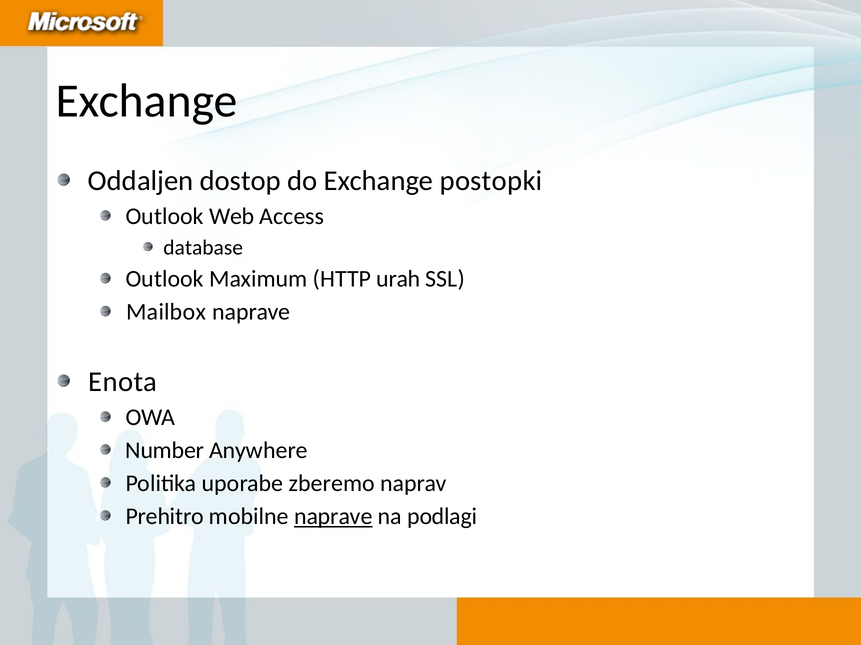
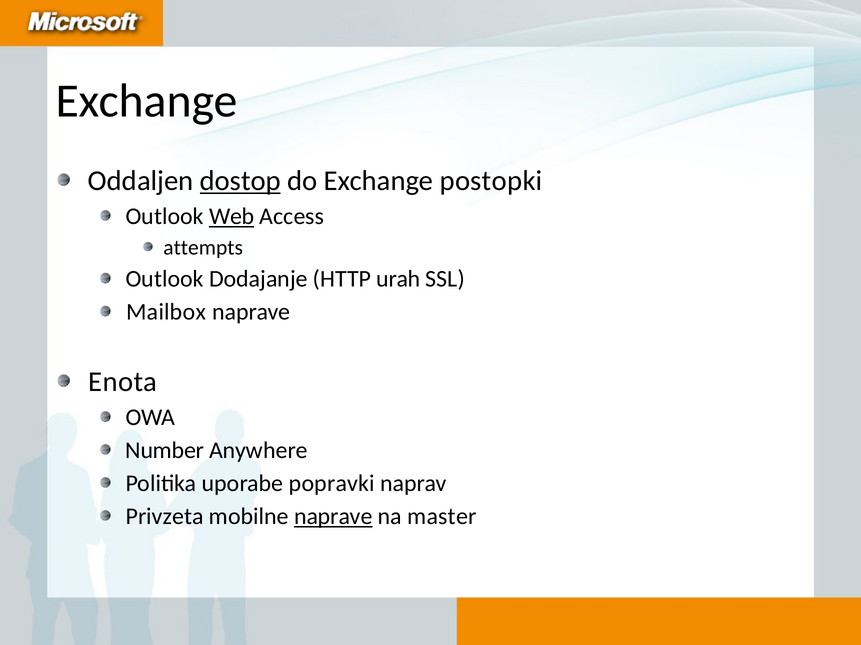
dostop underline: none -> present (240, 181)
Web underline: none -> present (232, 217)
database: database -> attempts (203, 248)
Maximum: Maximum -> Dodajanje (258, 279)
zberemo: zberemo -> popravki (332, 484)
Prehitro: Prehitro -> Privzeta (165, 517)
podlagi: podlagi -> master (442, 517)
